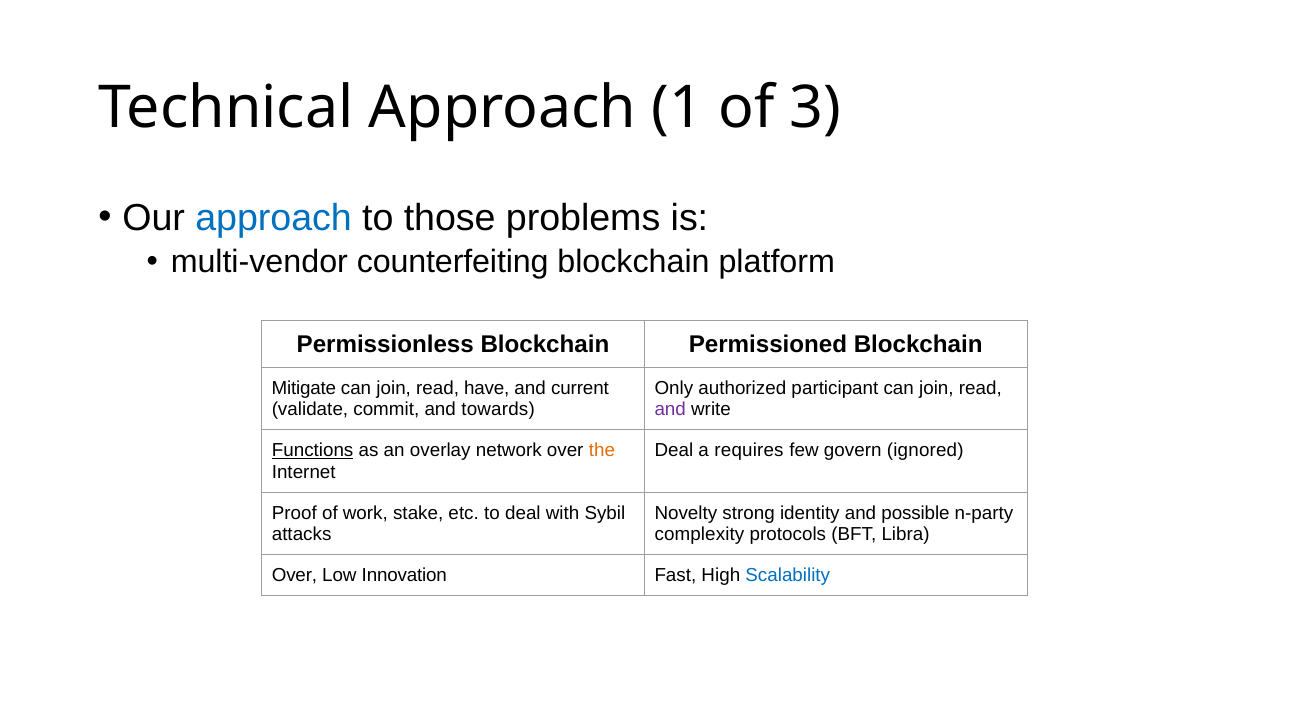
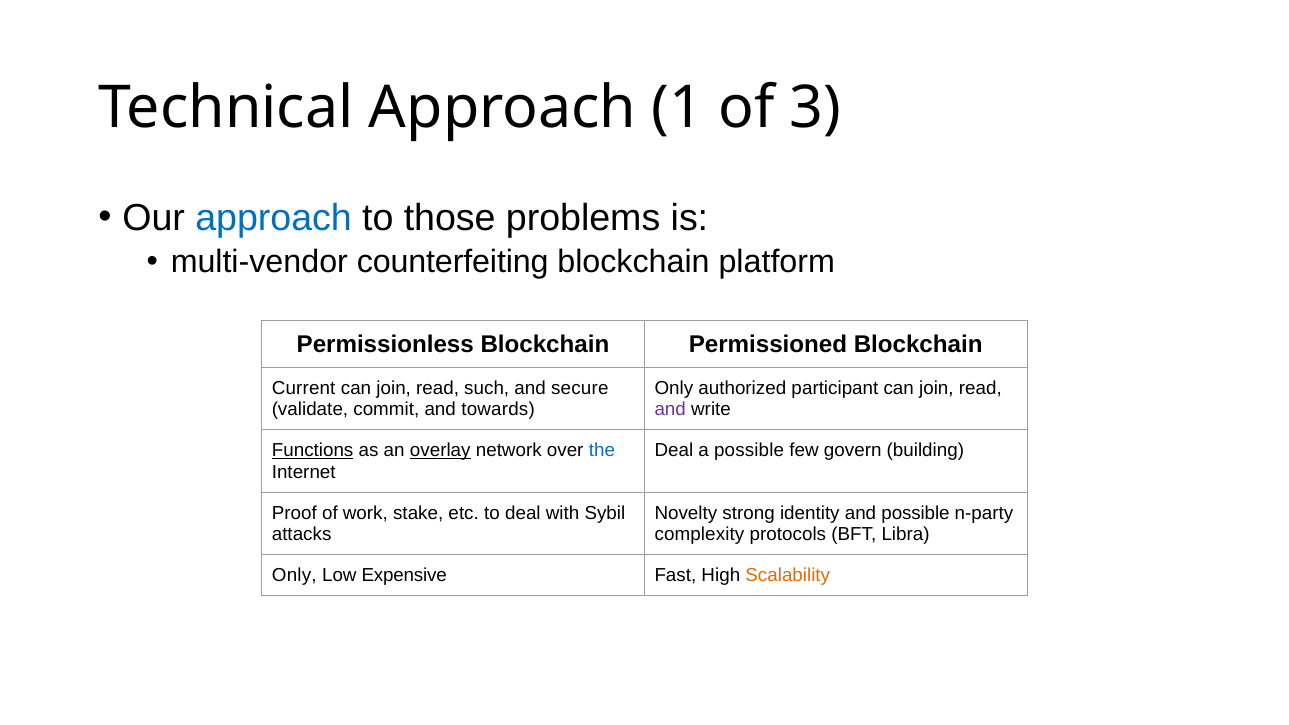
Mitigate: Mitigate -> Current (304, 388)
have: have -> such (487, 388)
current: current -> secure (580, 388)
overlay underline: none -> present (440, 451)
the colour: orange -> blue (602, 451)
a requires: requires -> possible (749, 451)
ignored: ignored -> building (925, 451)
Over: Over -> Only (294, 576)
Innovation: Innovation -> Expensive (404, 576)
Scalability colour: blue -> orange (788, 576)
